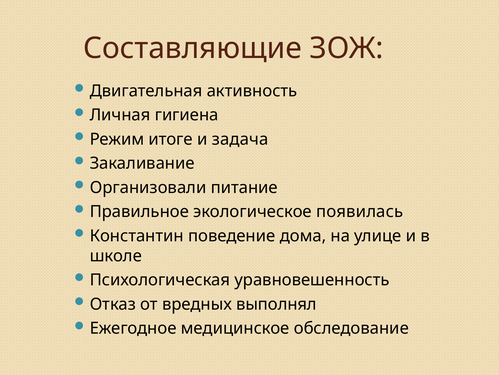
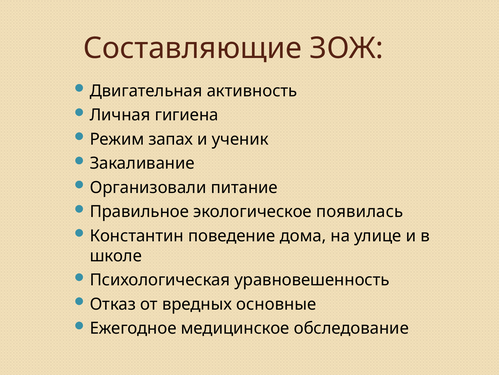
итоге: итоге -> запах (171, 139)
задача: задача -> ученик (240, 139)
выполнял: выполнял -> основные (276, 304)
